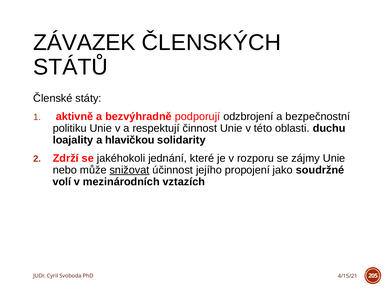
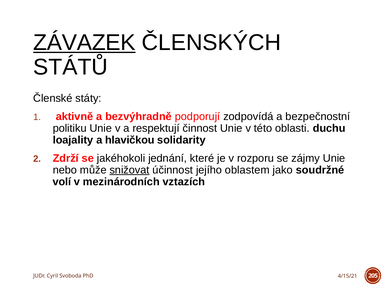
ZÁVAZEK underline: none -> present (84, 43)
odzbrojení: odzbrojení -> zodpovídá (248, 117)
propojení: propojení -> oblastem (247, 170)
